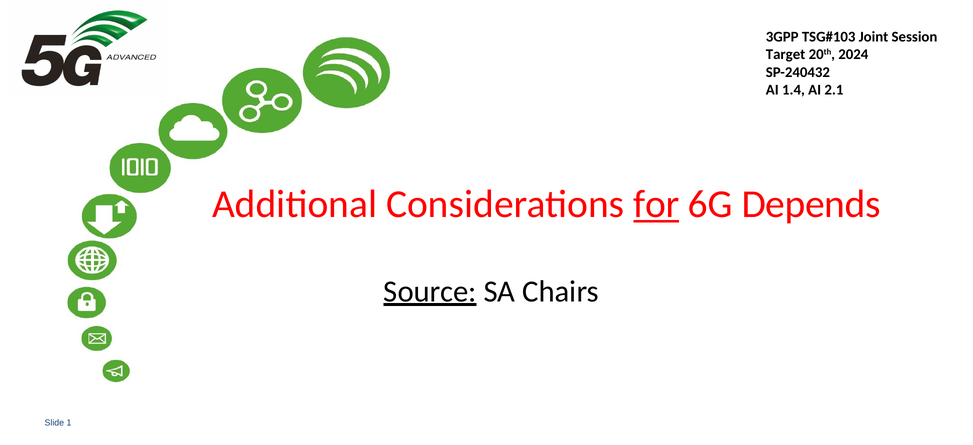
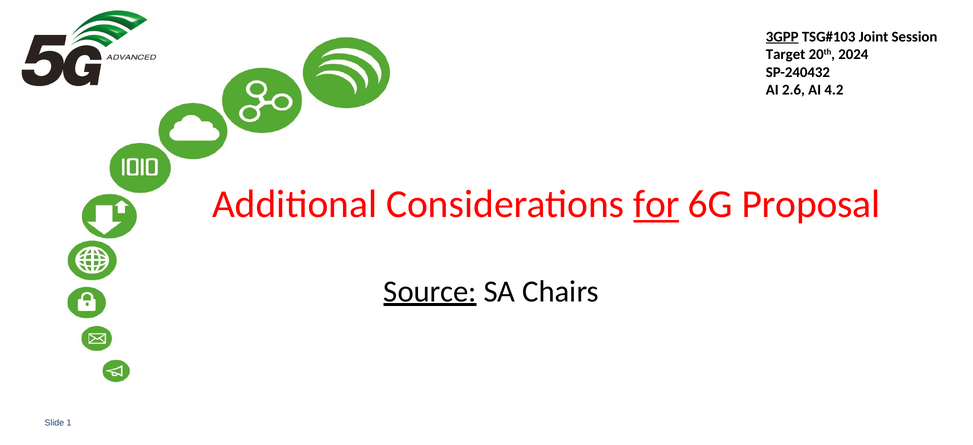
3GPP underline: none -> present (782, 37)
1.4: 1.4 -> 2.6 (793, 90)
2.1: 2.1 -> 4.2 (834, 90)
Depends: Depends -> Proposal (811, 204)
